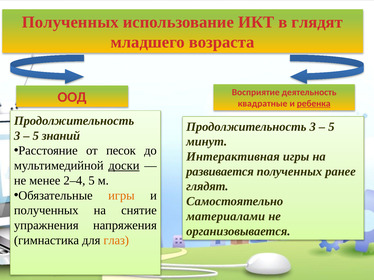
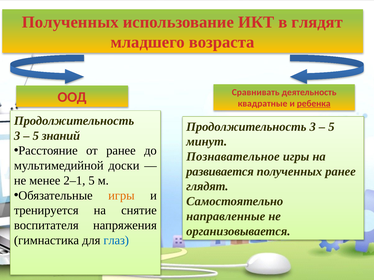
Восприятие: Восприятие -> Сравнивать (256, 92)
от песок: песок -> ранее (121, 151)
Интерактивная: Интерактивная -> Познавательное (233, 157)
доски underline: present -> none (124, 166)
2–4: 2–4 -> 2–1 (74, 181)
полученных: полученных -> тренируется (46, 211)
материалами: материалами -> направленные (226, 217)
упражнения: упражнения -> воспитателя (46, 226)
глаз colour: orange -> blue (116, 241)
